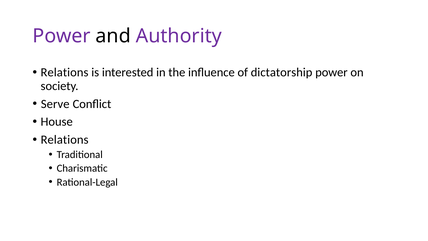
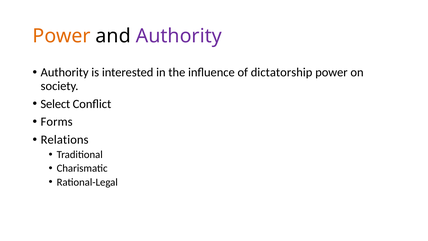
Power colour: purple -> orange (62, 36)
Relations: Relations -> Authority (65, 72)
Serve: Serve -> Select (55, 104)
House: House -> Forms (57, 122)
